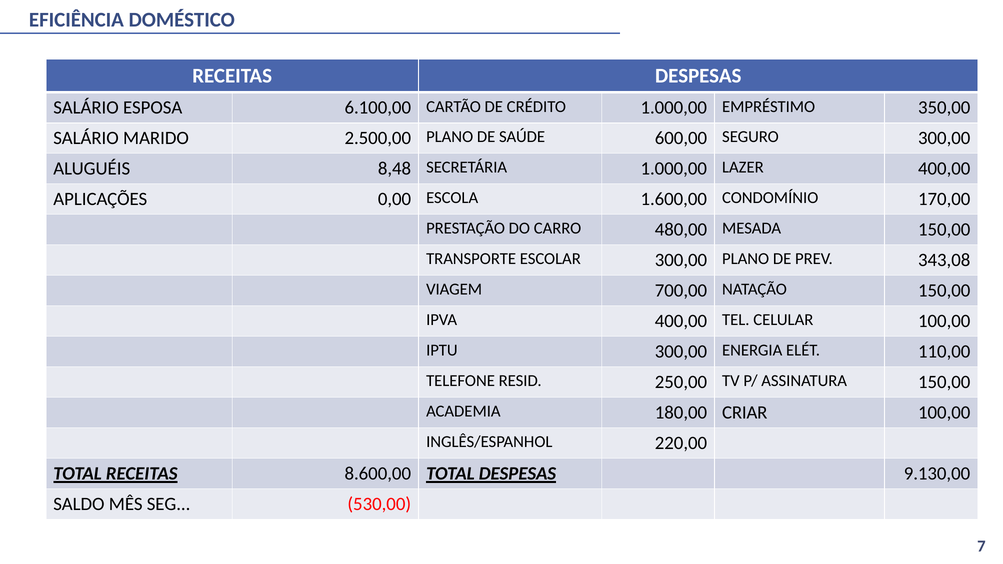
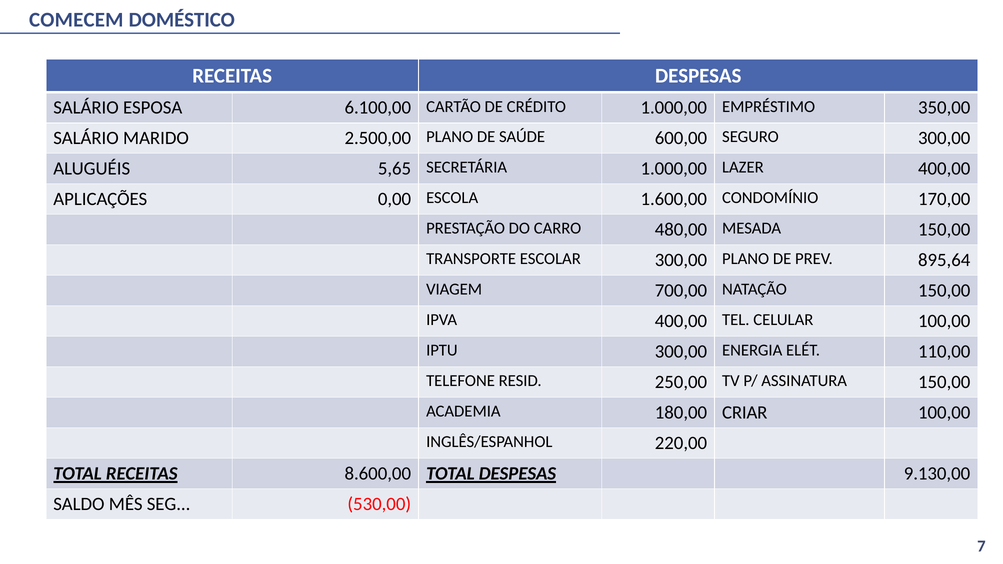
EFICIÊNCIA: EFICIÊNCIA -> COMECEM (76, 20)
8,48: 8,48 -> 5,65 (395, 169)
343,08: 343,08 -> 895,64 (944, 260)
